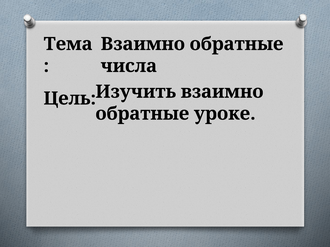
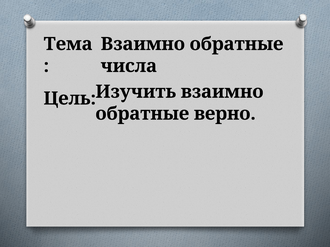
уроке: уроке -> верно (225, 114)
